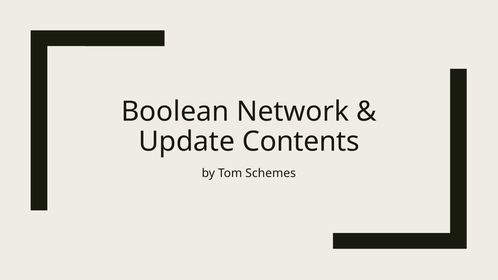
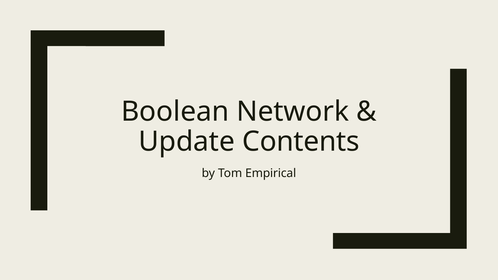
Schemes: Schemes -> Empirical (271, 173)
